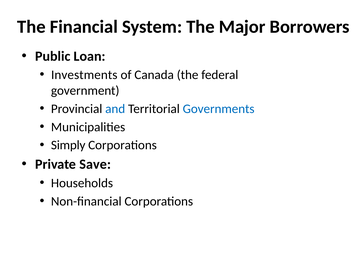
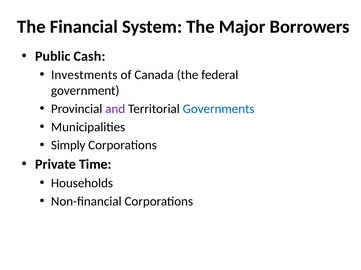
Loan: Loan -> Cash (90, 56)
and colour: blue -> purple (115, 109)
Save: Save -> Time (95, 165)
